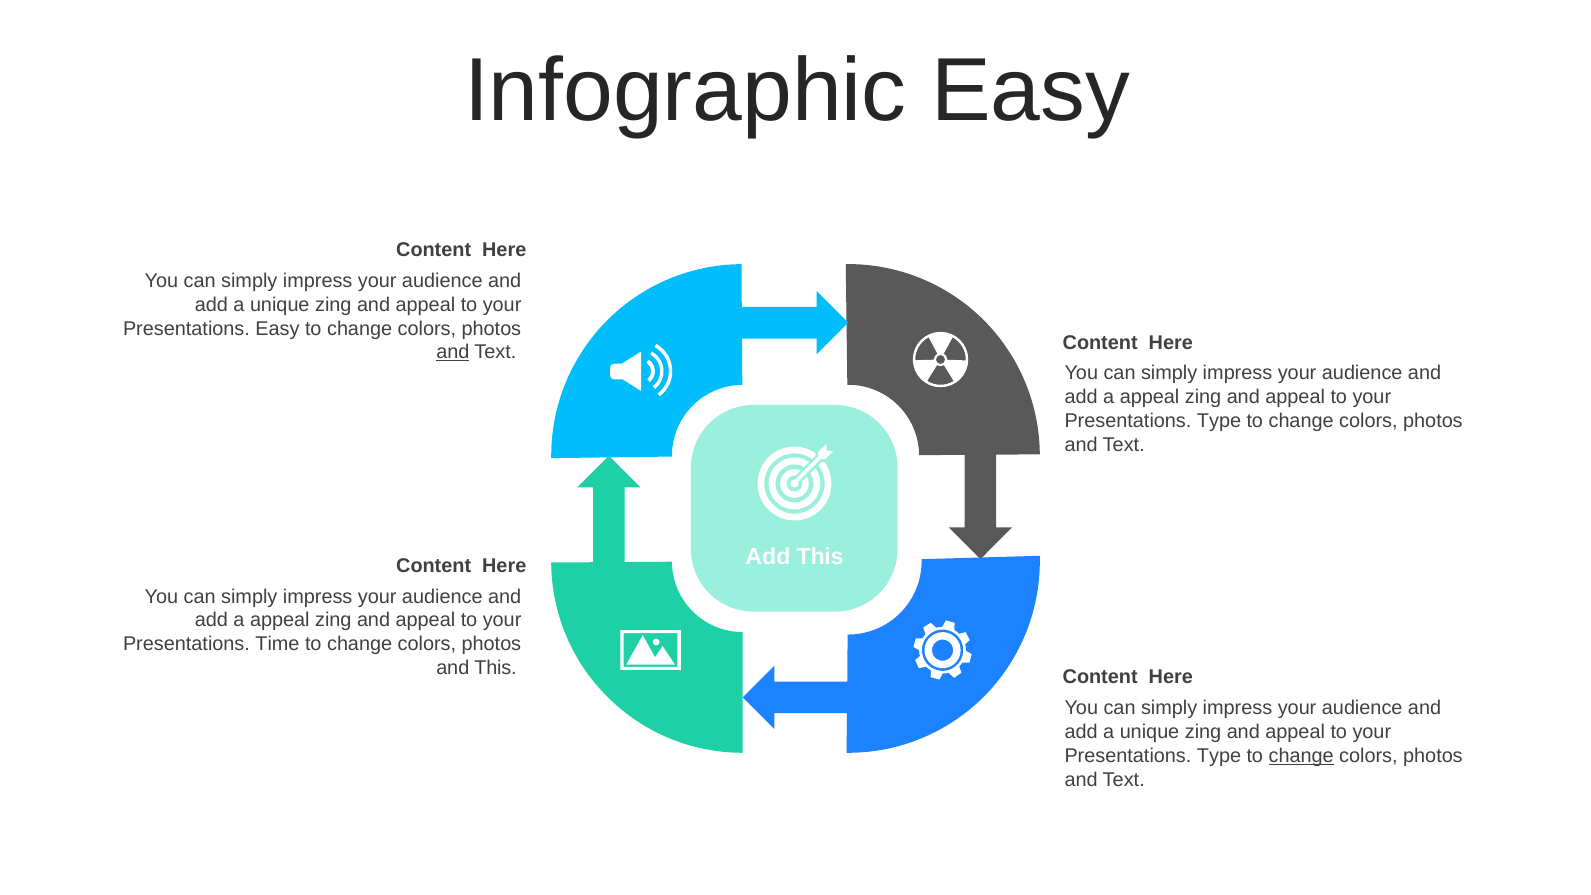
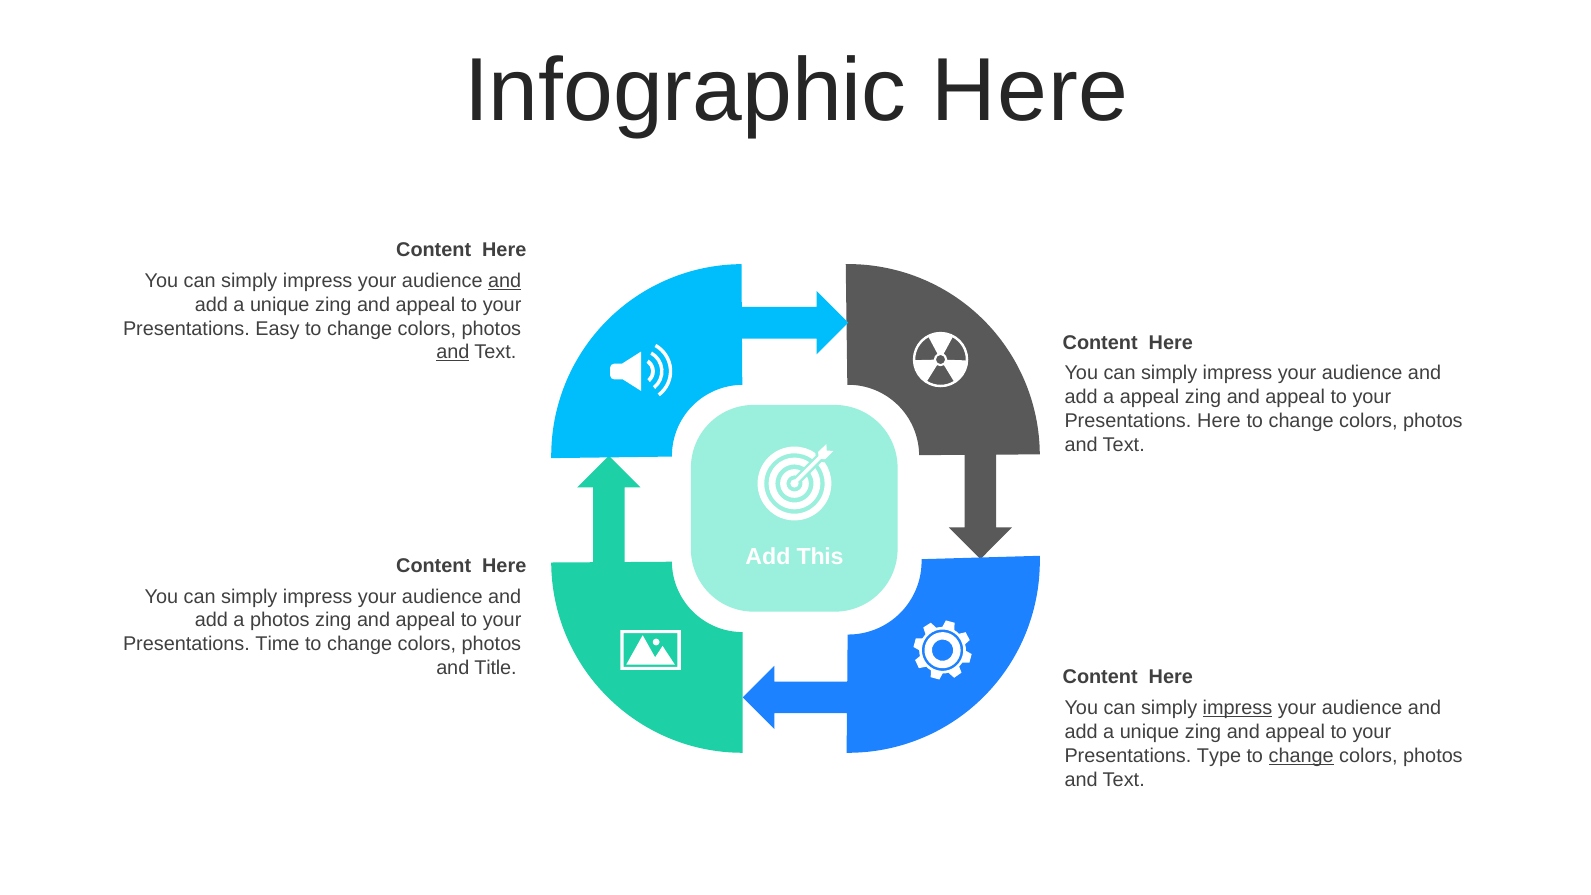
Infographic Easy: Easy -> Here (1030, 91)
and underline: none -> present (505, 281)
Type: Type -> Here (1219, 421)
appeal: appeal -> photos (280, 620)
and This: This -> Title (496, 668)
impress underline: none -> present (1237, 708)
